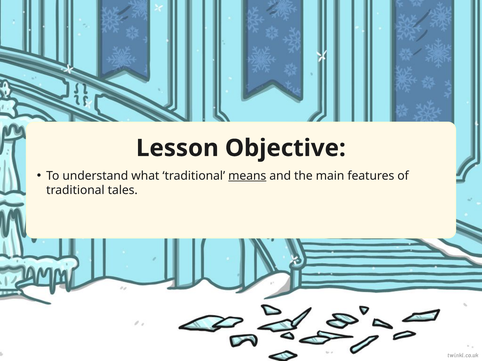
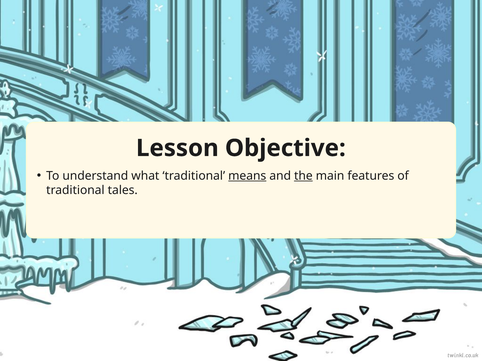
the underline: none -> present (303, 176)
